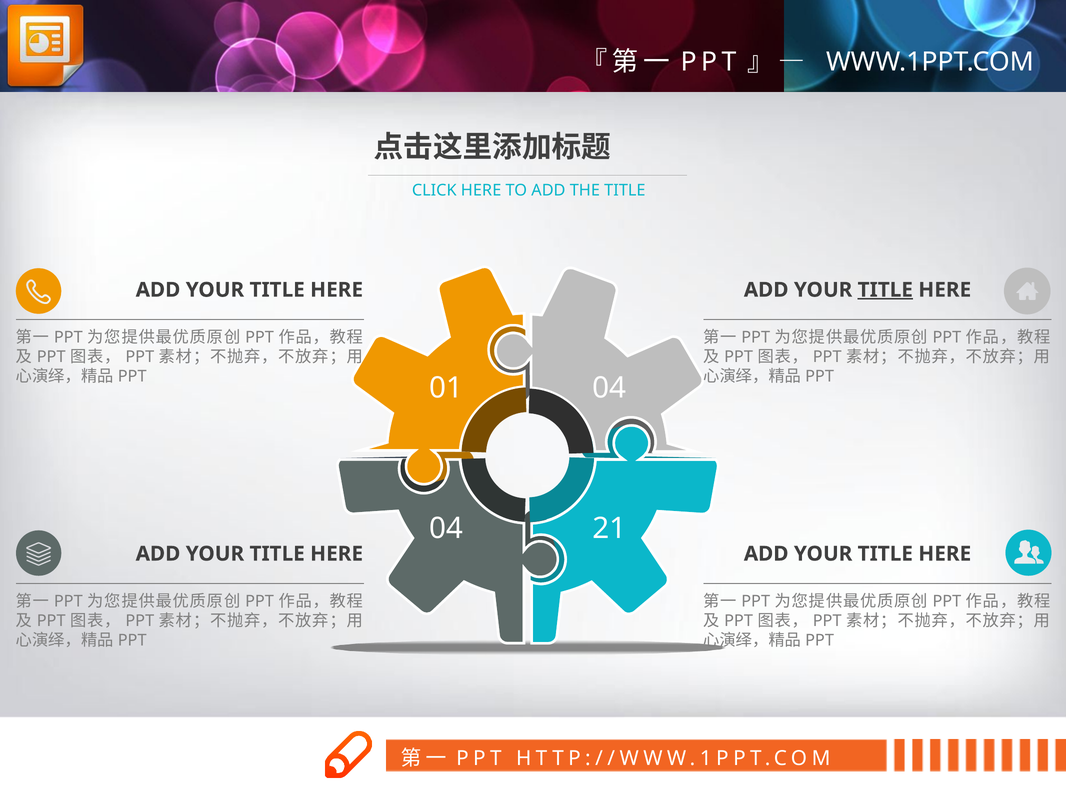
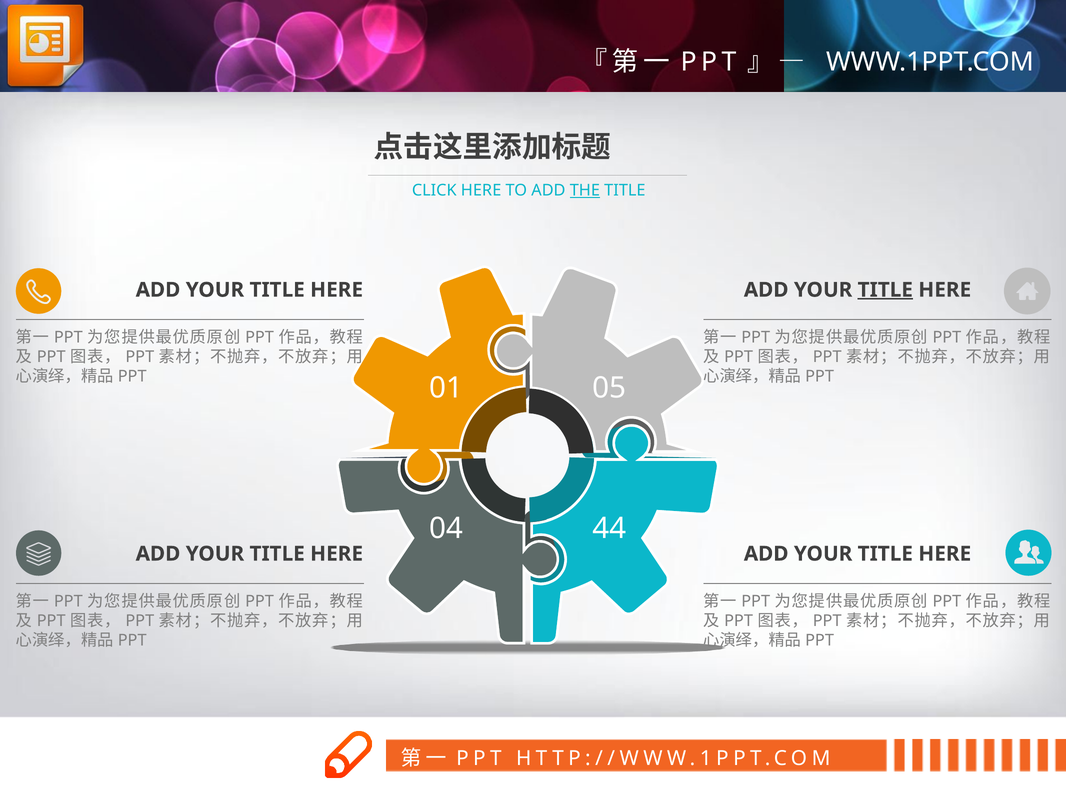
THE underline: none -> present (585, 191)
01 04: 04 -> 05 (609, 388)
21: 21 -> 44 (609, 529)
